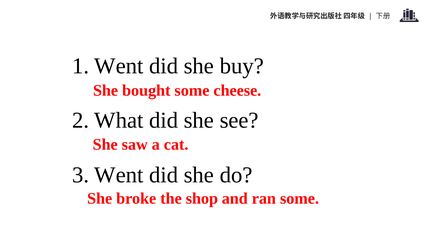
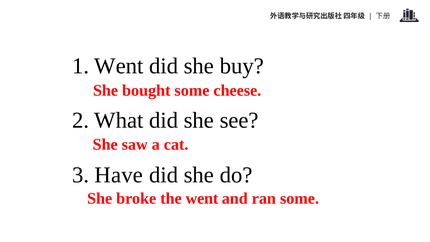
3 Went: Went -> Have (119, 175)
the shop: shop -> went (202, 199)
